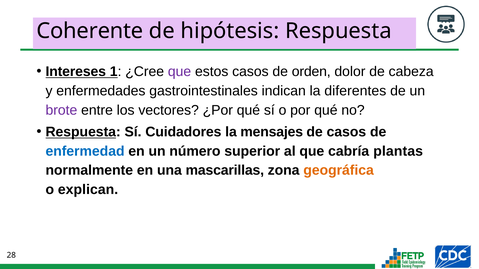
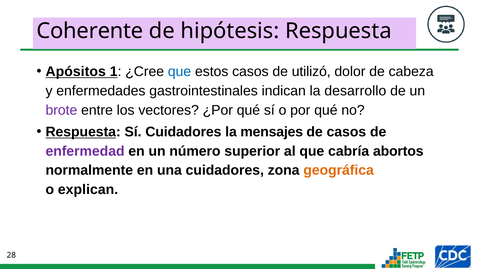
Intereses: Intereses -> Apósitos (76, 72)
que colour: purple -> blue (180, 72)
orden: orden -> utilizó (311, 72)
diferentes: diferentes -> desarrollo (355, 91)
enfermedad colour: blue -> purple (85, 151)
plantas: plantas -> abortos (398, 151)
una mascarillas: mascarillas -> cuidadores (225, 171)
